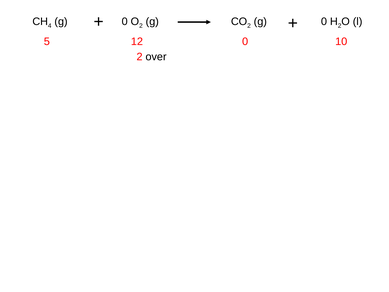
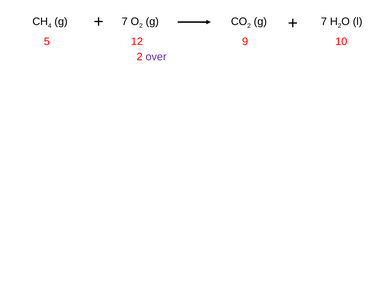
0: 0 -> 7 (125, 21)
2 g 0: 0 -> 7 (324, 21)
12 0: 0 -> 9 (245, 42)
over colour: black -> purple (156, 57)
